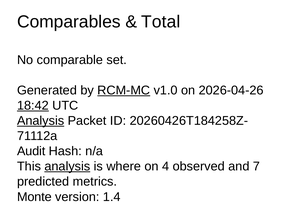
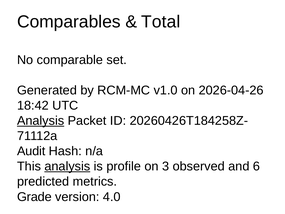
RCM-MC underline: present -> none (124, 90)
18:42 underline: present -> none (33, 105)
where: where -> profile (124, 166)
4: 4 -> 3 (166, 166)
7: 7 -> 6 (257, 166)
Monte: Monte -> Grade (34, 197)
1.4: 1.4 -> 4.0 (112, 197)
